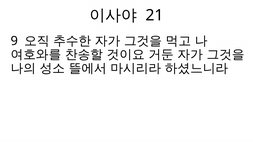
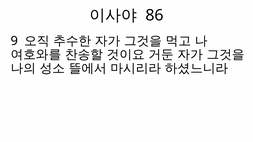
21: 21 -> 86 (154, 15)
